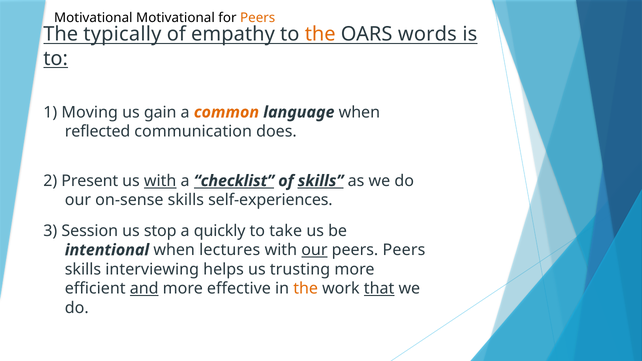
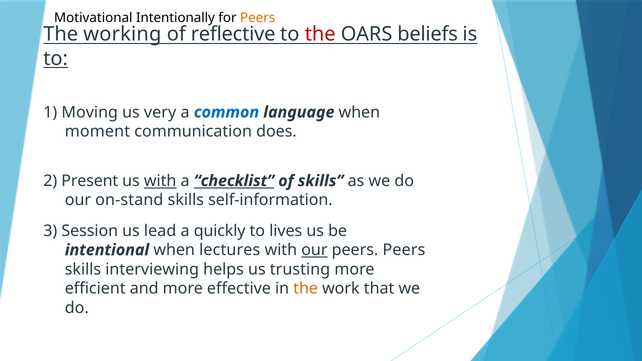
Motivational Motivational: Motivational -> Intentionally (175, 18)
typically: typically -> working (122, 34)
empathy: empathy -> reflective (233, 34)
the colour: orange -> red (320, 34)
words: words -> beliefs (428, 34)
gain: gain -> very (160, 112)
common colour: orange -> blue (226, 112)
reflected: reflected -> moment (97, 132)
skills underline: present -> none (321, 181)
on-sense: on-sense -> on-stand (129, 200)
self-experiences: self-experiences -> self-information (270, 200)
stop: stop -> lead (160, 231)
take: take -> lives (286, 231)
and underline: present -> none (144, 289)
that underline: present -> none (379, 289)
